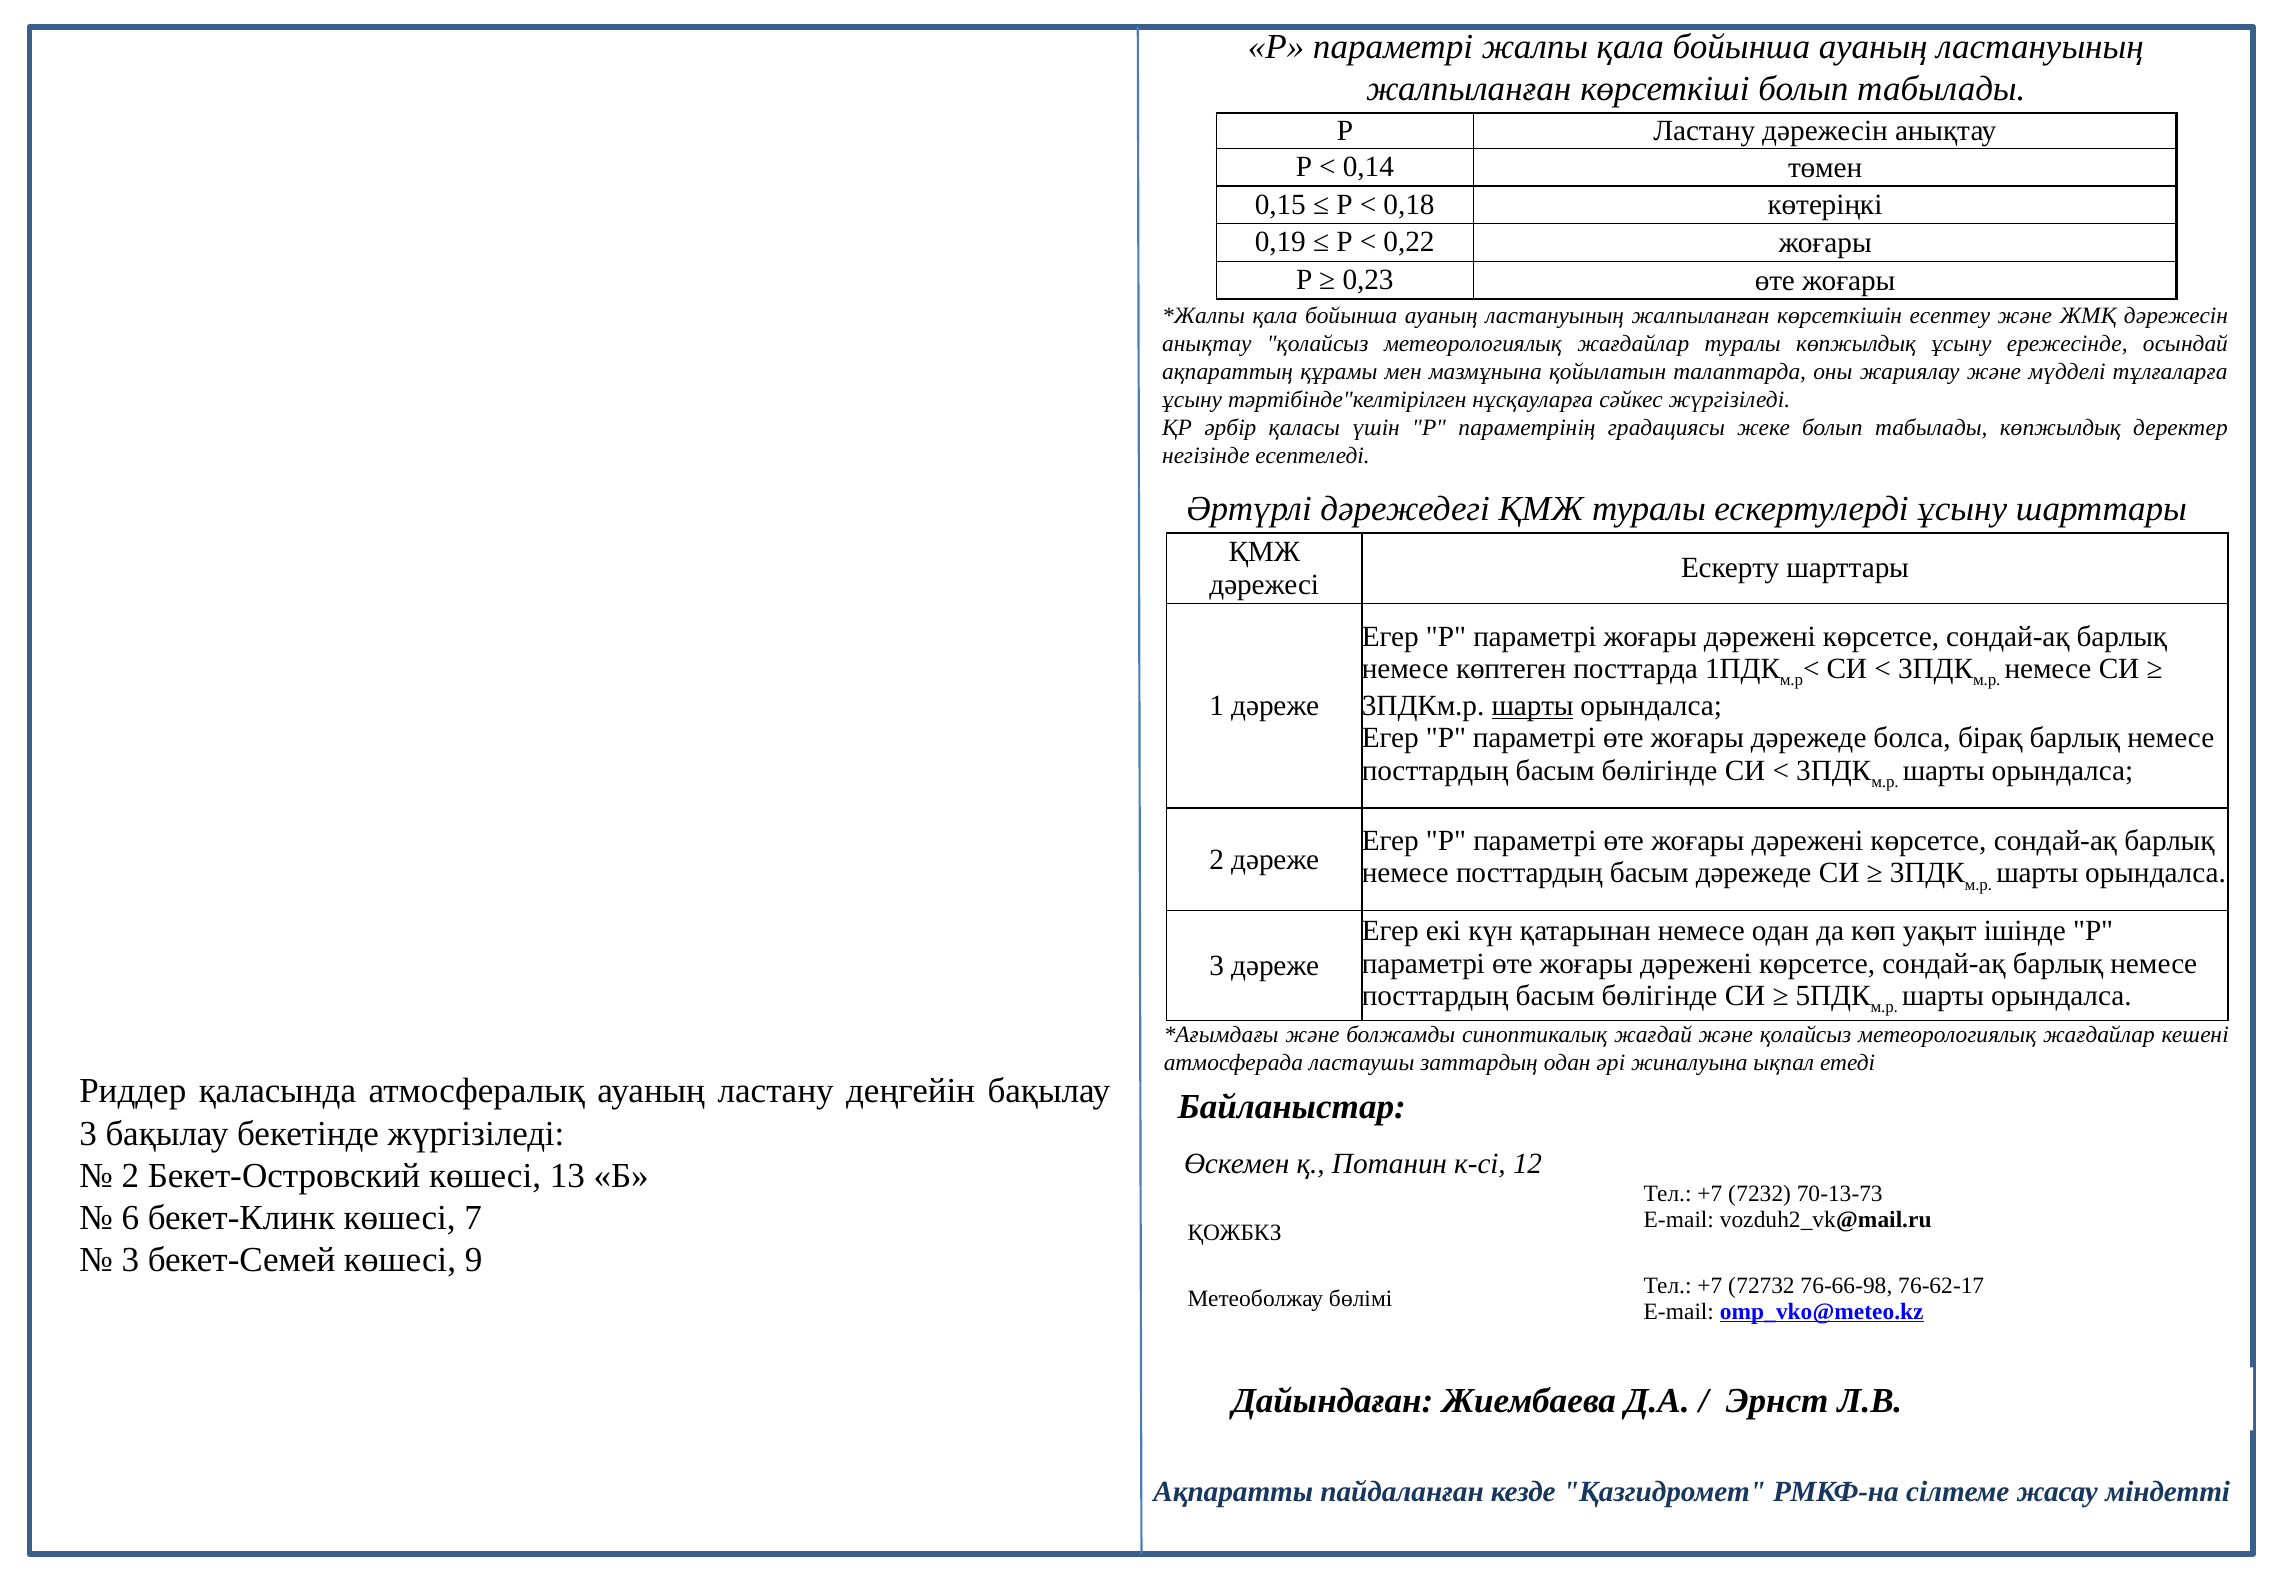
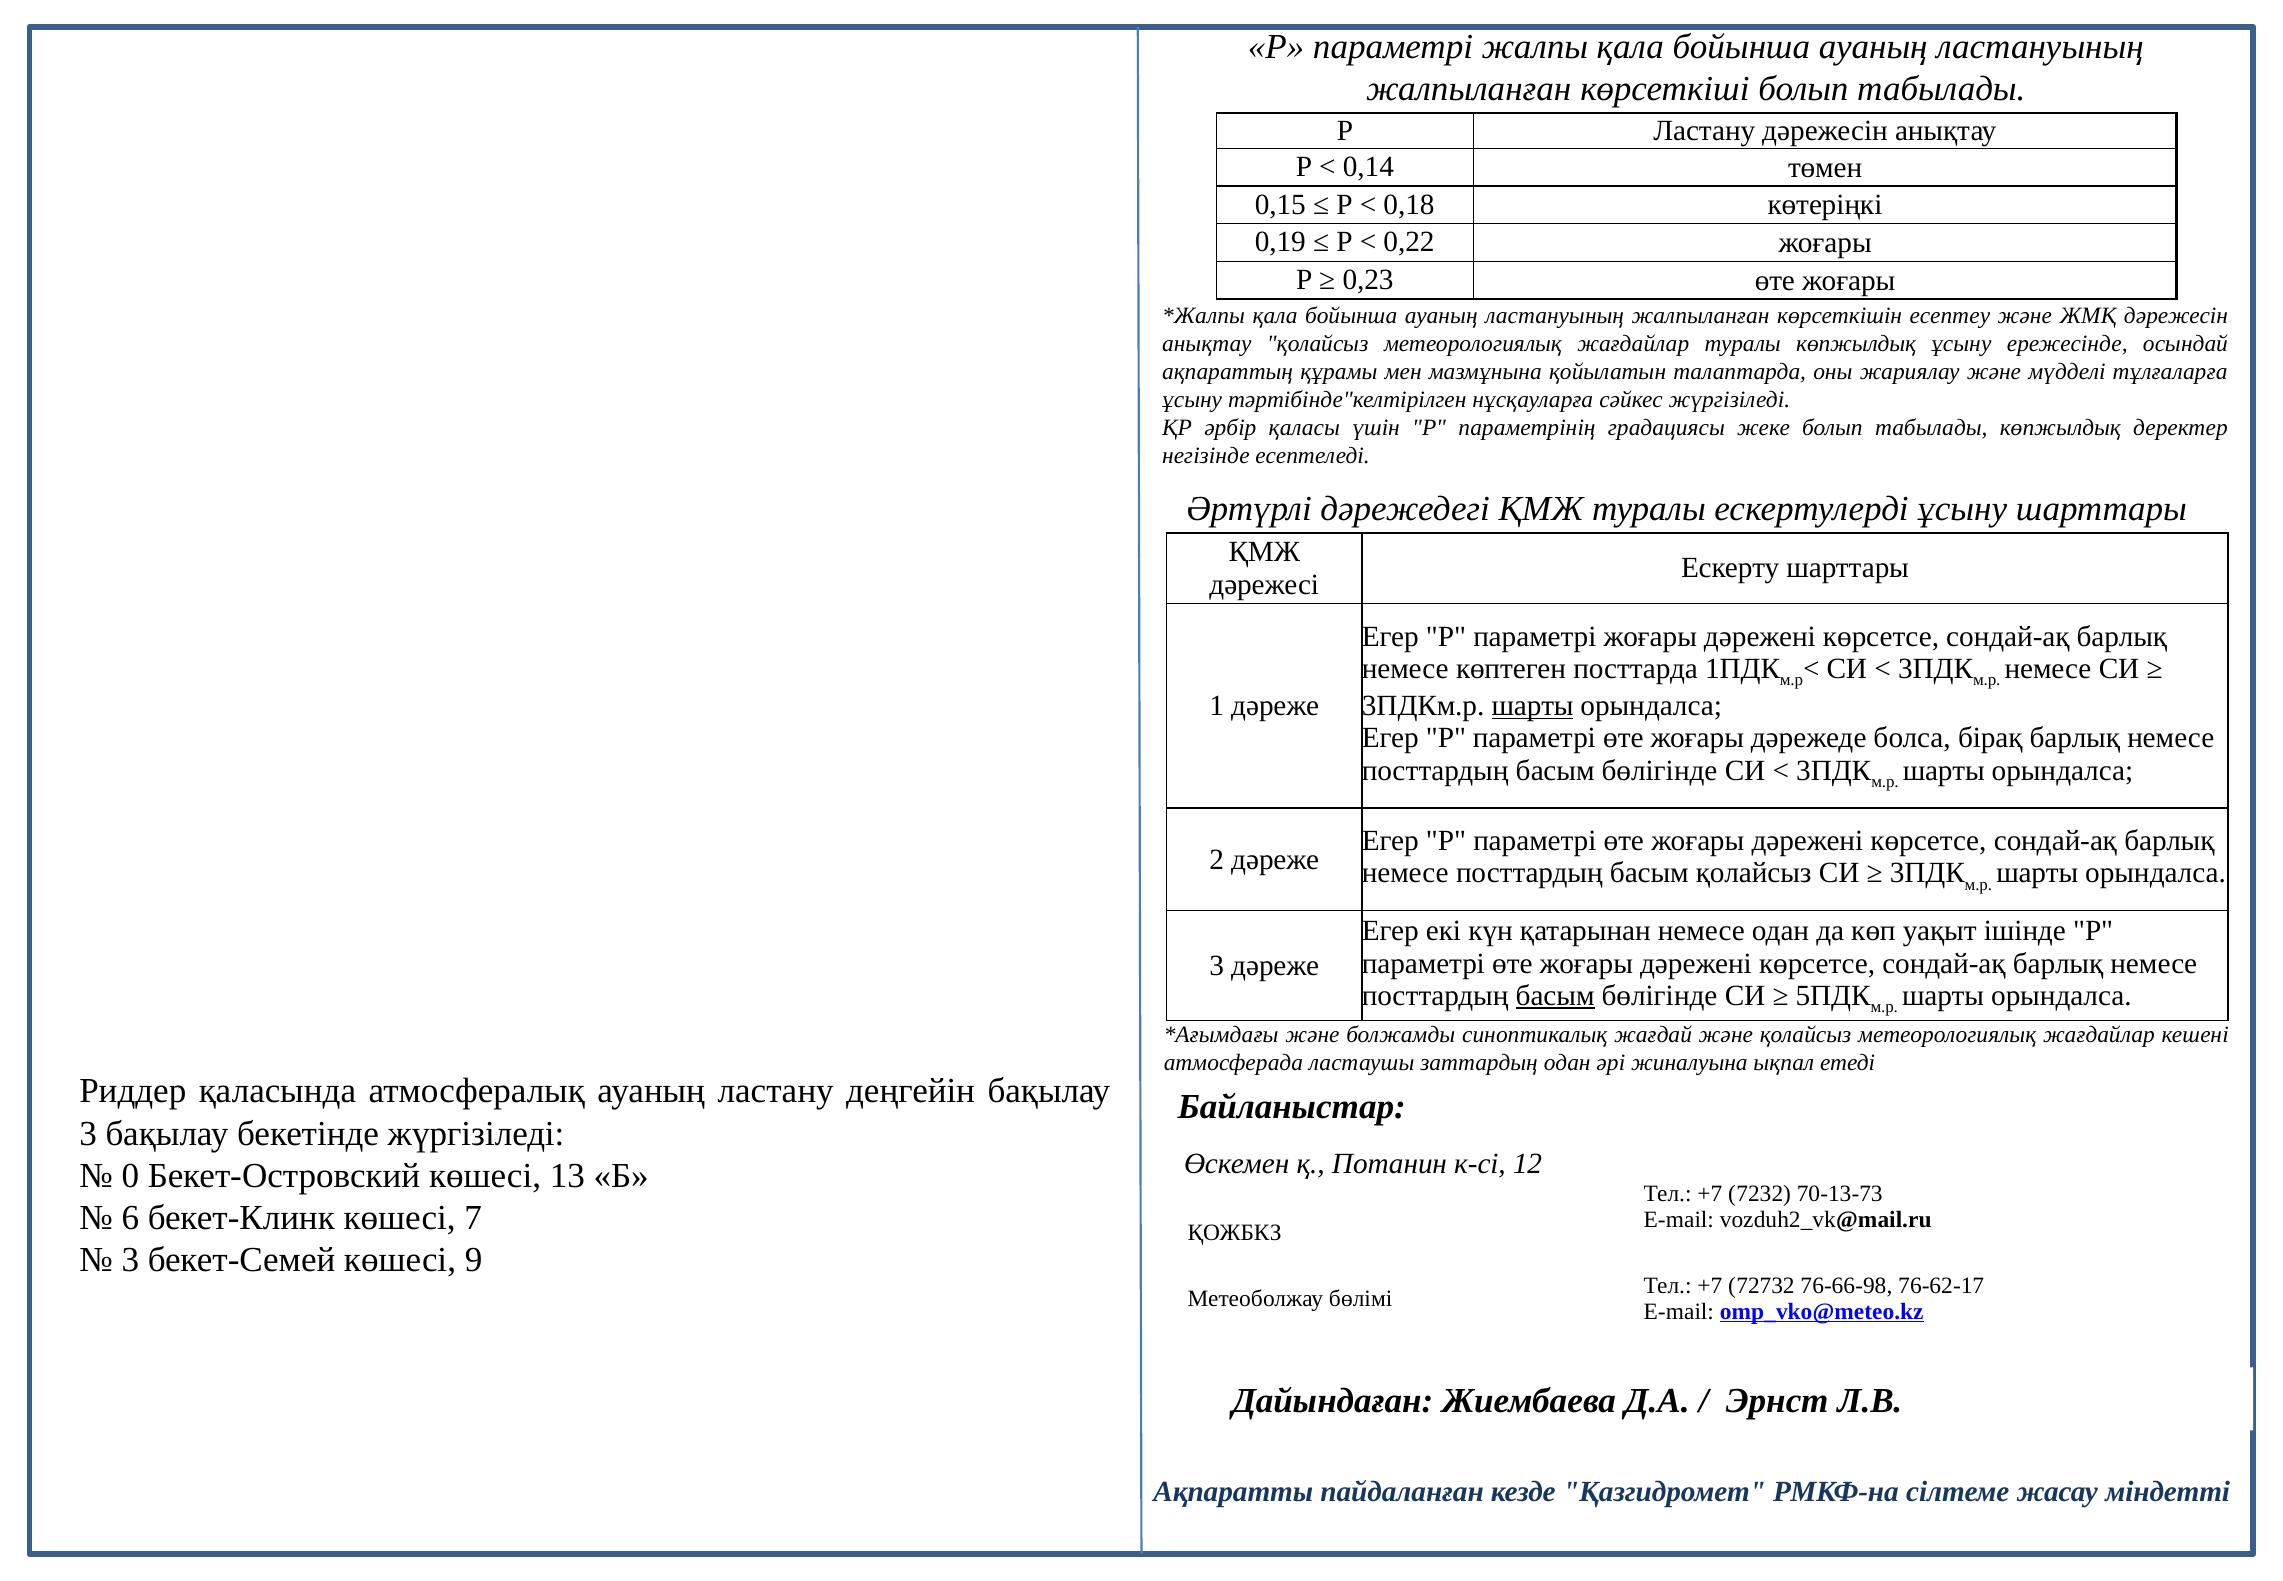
басым дәрежеде: дәрежеде -> қолайсыз (1754, 873)
басым underline: none -> present (1555, 995)
2: 2 -> 0 (130, 1175)
